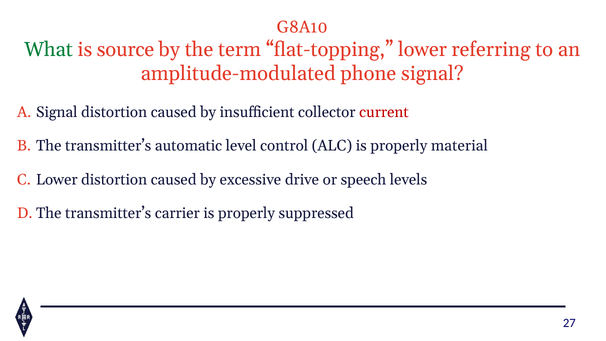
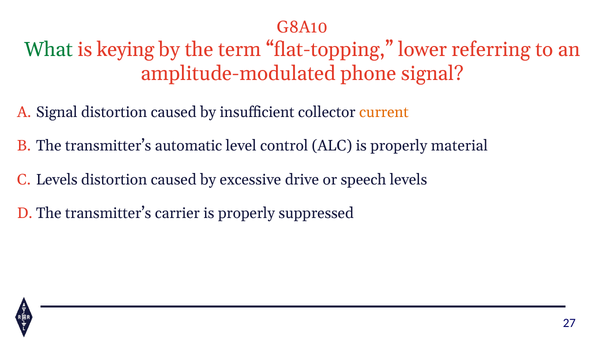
source: source -> keying (126, 50)
current colour: red -> orange (384, 112)
Lower: Lower -> Levels (57, 179)
